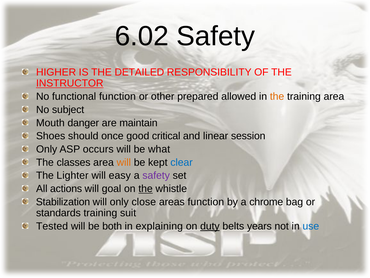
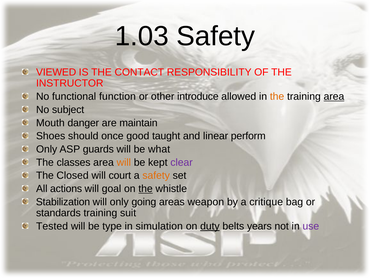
6.02: 6.02 -> 1.03 (142, 36)
HIGHER: HIGHER -> VIEWED (56, 72)
DETAILED: DETAILED -> CONTACT (139, 72)
INSTRUCTOR underline: present -> none (70, 83)
prepared: prepared -> introduce (198, 96)
area underline: none -> present (334, 96)
critical: critical -> taught (166, 136)
session: session -> perform (248, 136)
occurs: occurs -> guards (98, 149)
clear colour: blue -> purple (182, 162)
Lighter: Lighter -> Closed (73, 175)
easy: easy -> court (120, 175)
safety colour: purple -> orange (156, 175)
close: close -> going (144, 202)
areas function: function -> weapon (206, 202)
chrome: chrome -> critique (266, 202)
both: both -> type (112, 226)
explaining: explaining -> simulation (159, 226)
use colour: blue -> purple (311, 226)
